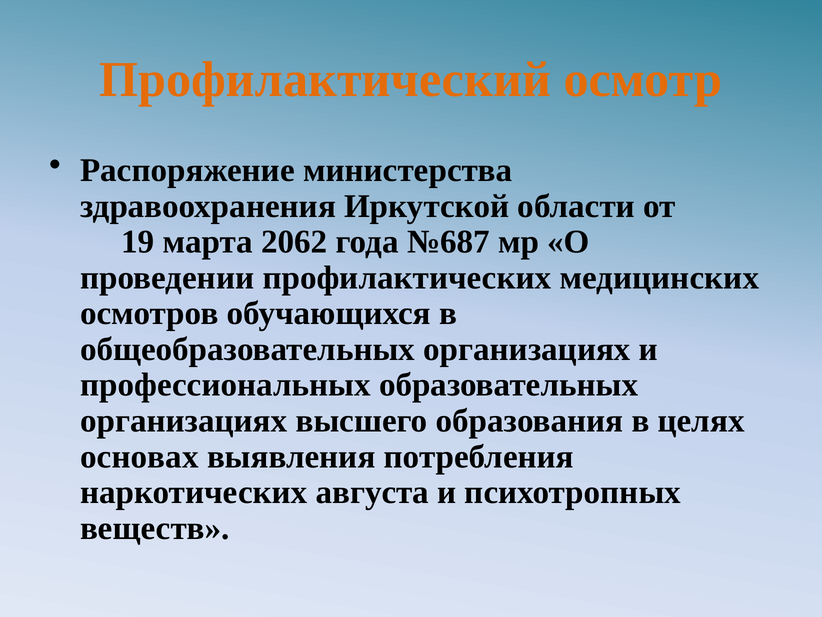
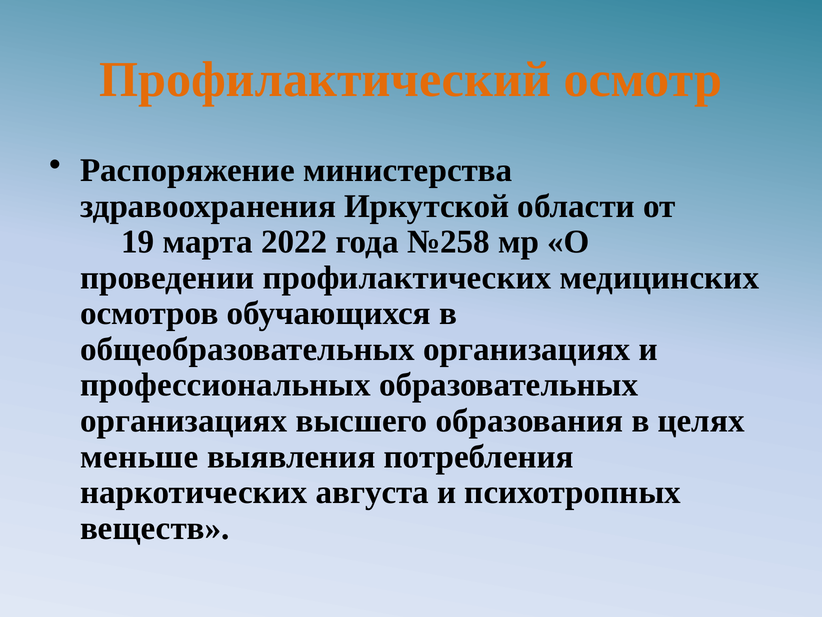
2062: 2062 -> 2022 (294, 242)
№687: №687 -> №258 (448, 242)
основах: основах -> меньше (139, 456)
